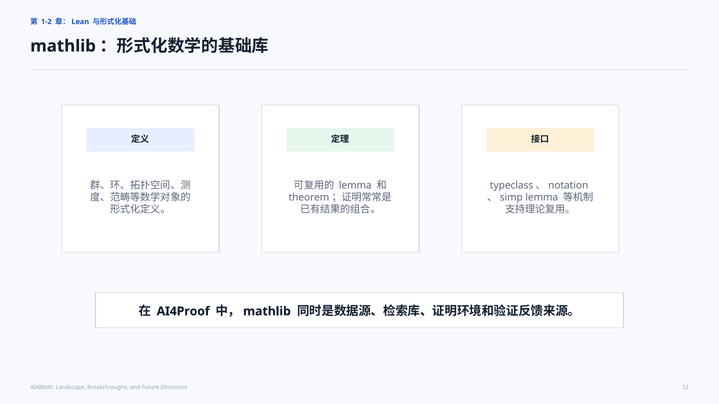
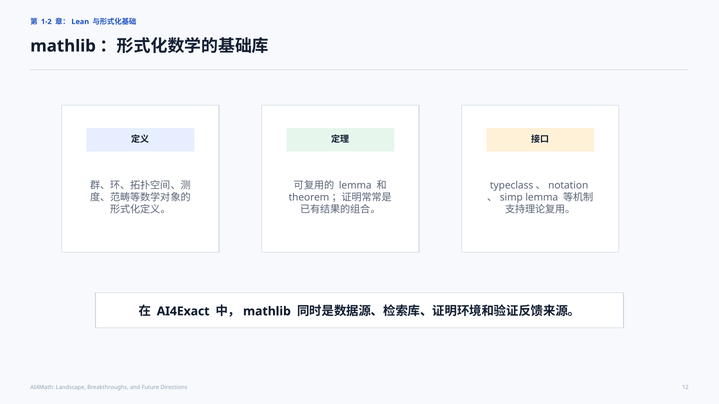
AI4Proof: AI4Proof -> AI4Exact (183, 312)
